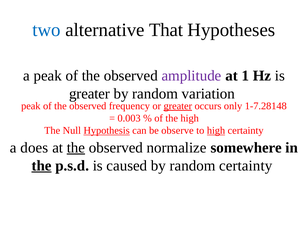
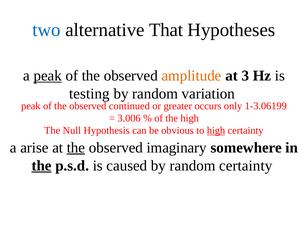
peak underline: none -> present (48, 76)
amplitude colour: purple -> orange (191, 76)
1: 1 -> 3 (245, 76)
greater: greater -> testing (89, 94)
frequency: frequency -> continued (129, 106)
greater underline: present -> none (178, 106)
1-7.28148: 1-7.28148 -> 1-3.06199 (266, 106)
0.003: 0.003 -> 3.006 (129, 118)
Hypothesis underline: present -> none (107, 131)
observe: observe -> obvious (178, 131)
does: does -> arise (34, 148)
normalize: normalize -> imaginary (177, 148)
